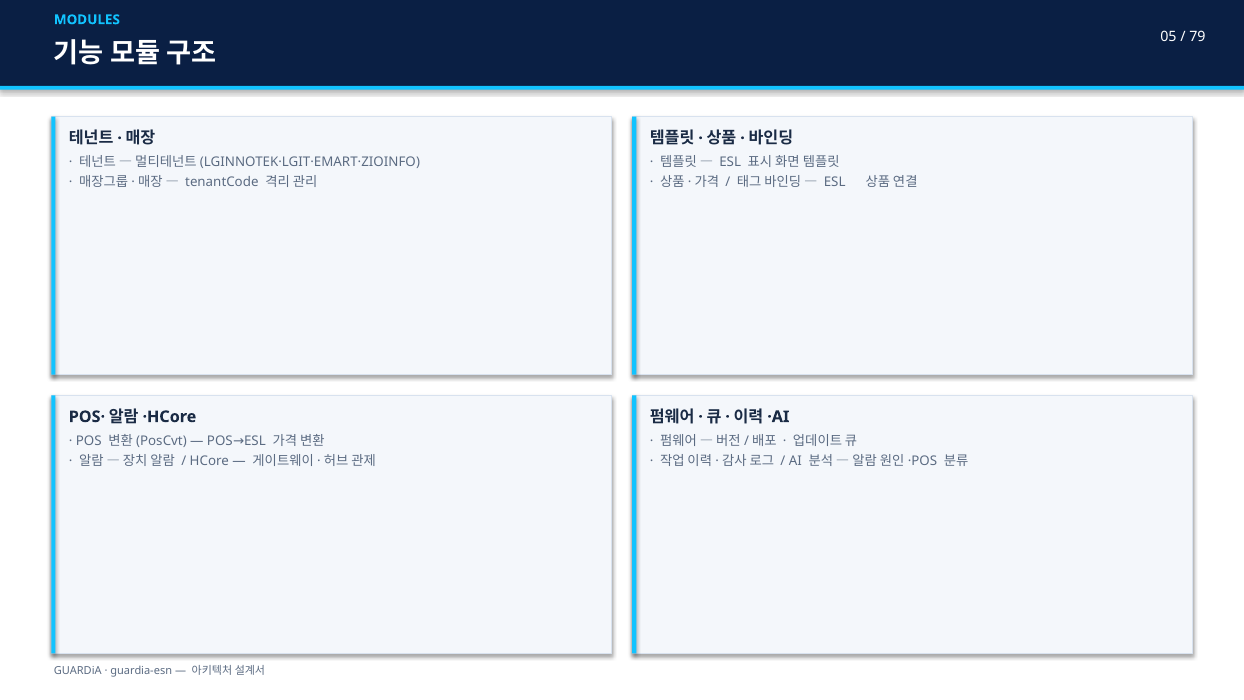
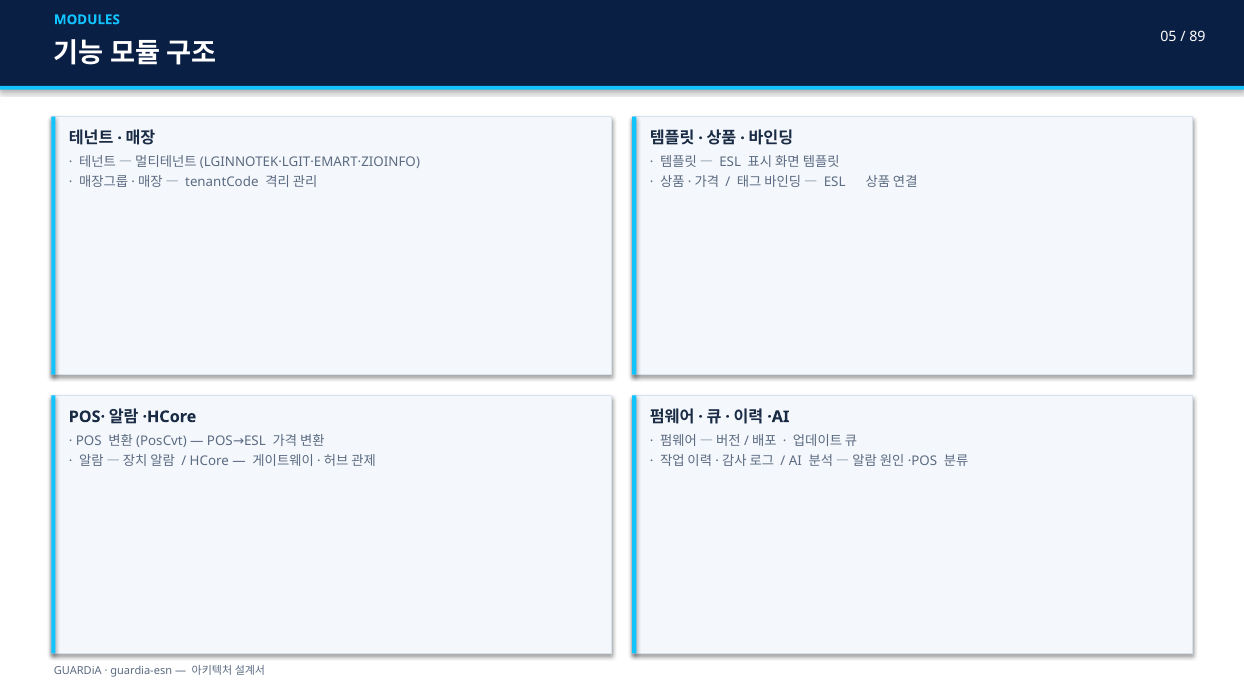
79: 79 -> 89 (1197, 37)
